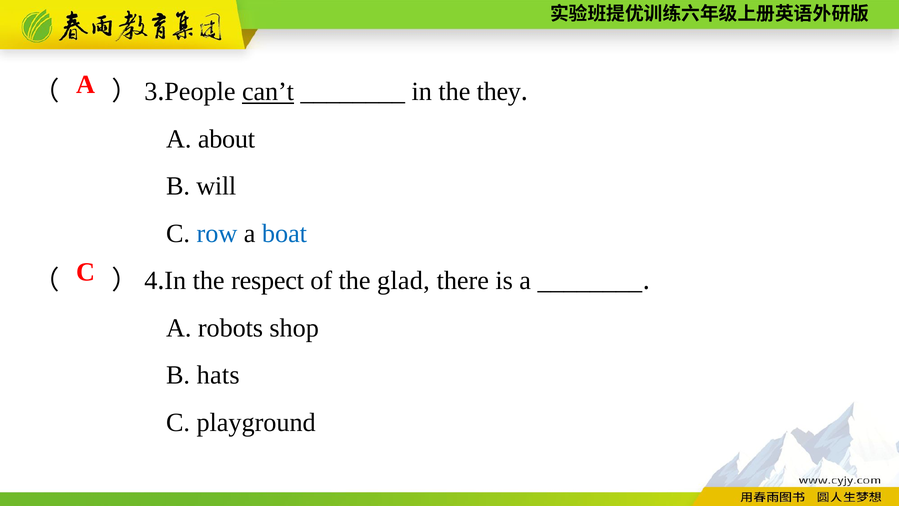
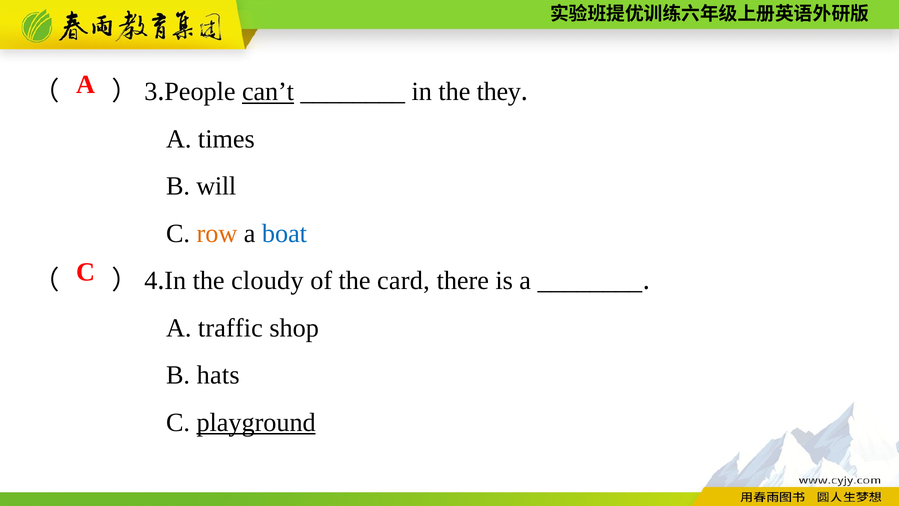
about: about -> times (226, 139)
row colour: blue -> orange (217, 233)
respect: respect -> cloudy (267, 281)
glad: glad -> card (403, 281)
robots: robots -> traffic (230, 328)
playground underline: none -> present (256, 422)
